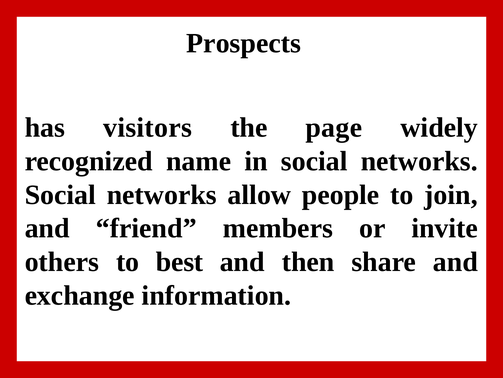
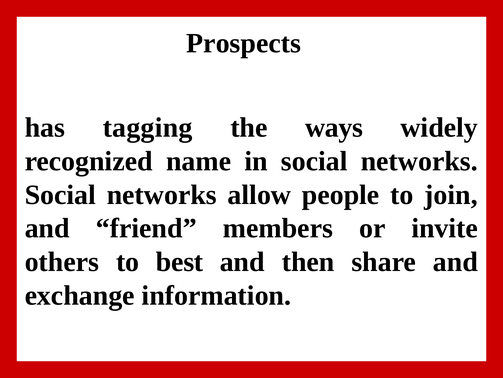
visitors: visitors -> tagging (148, 127)
page: page -> ways (334, 127)
